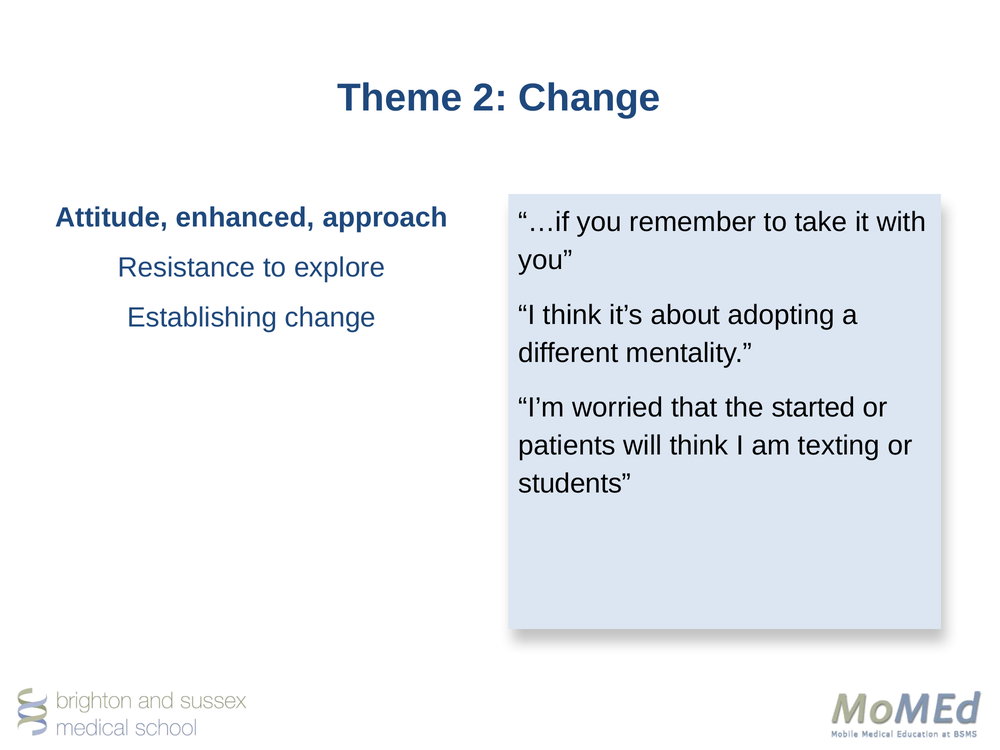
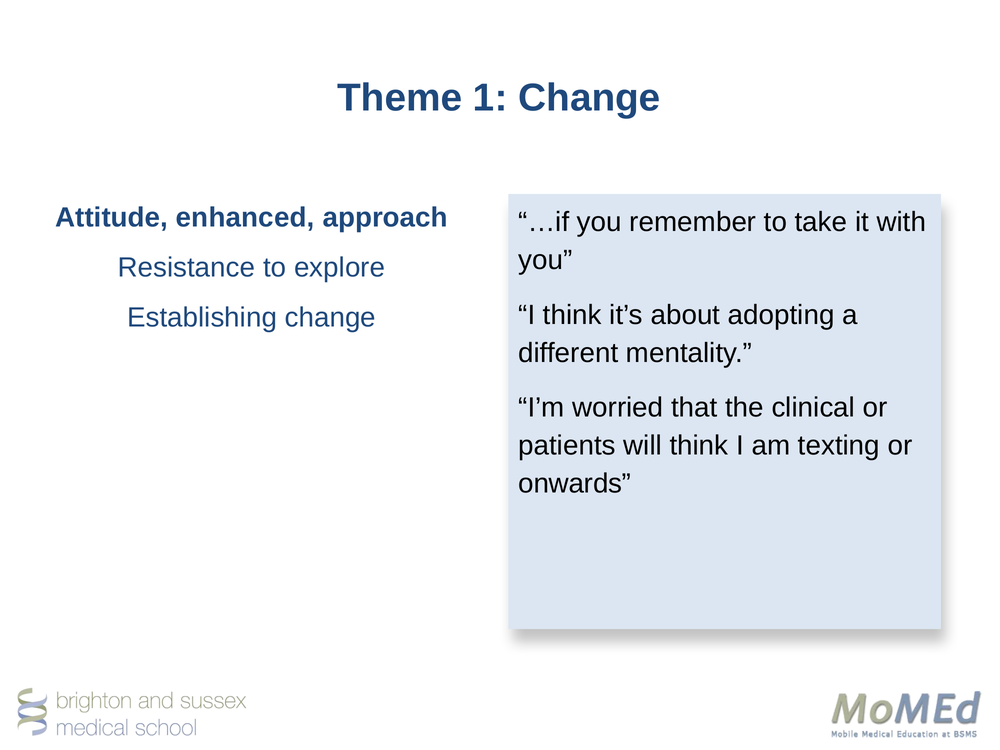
2: 2 -> 1 (490, 98)
started: started -> clinical (813, 408)
students: students -> onwards (575, 484)
